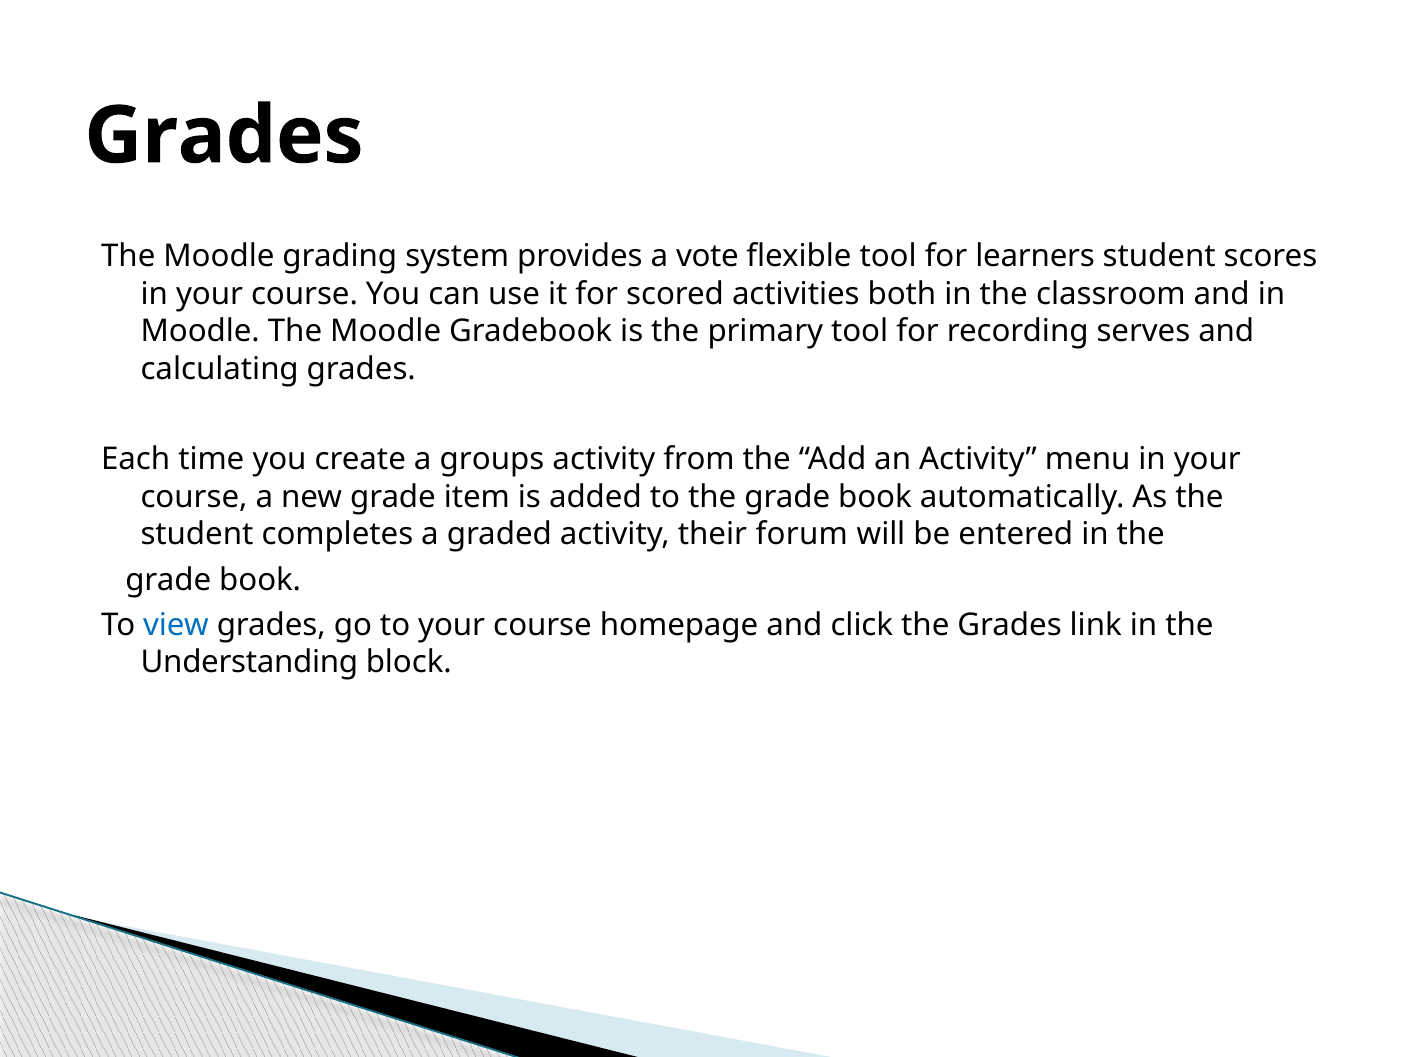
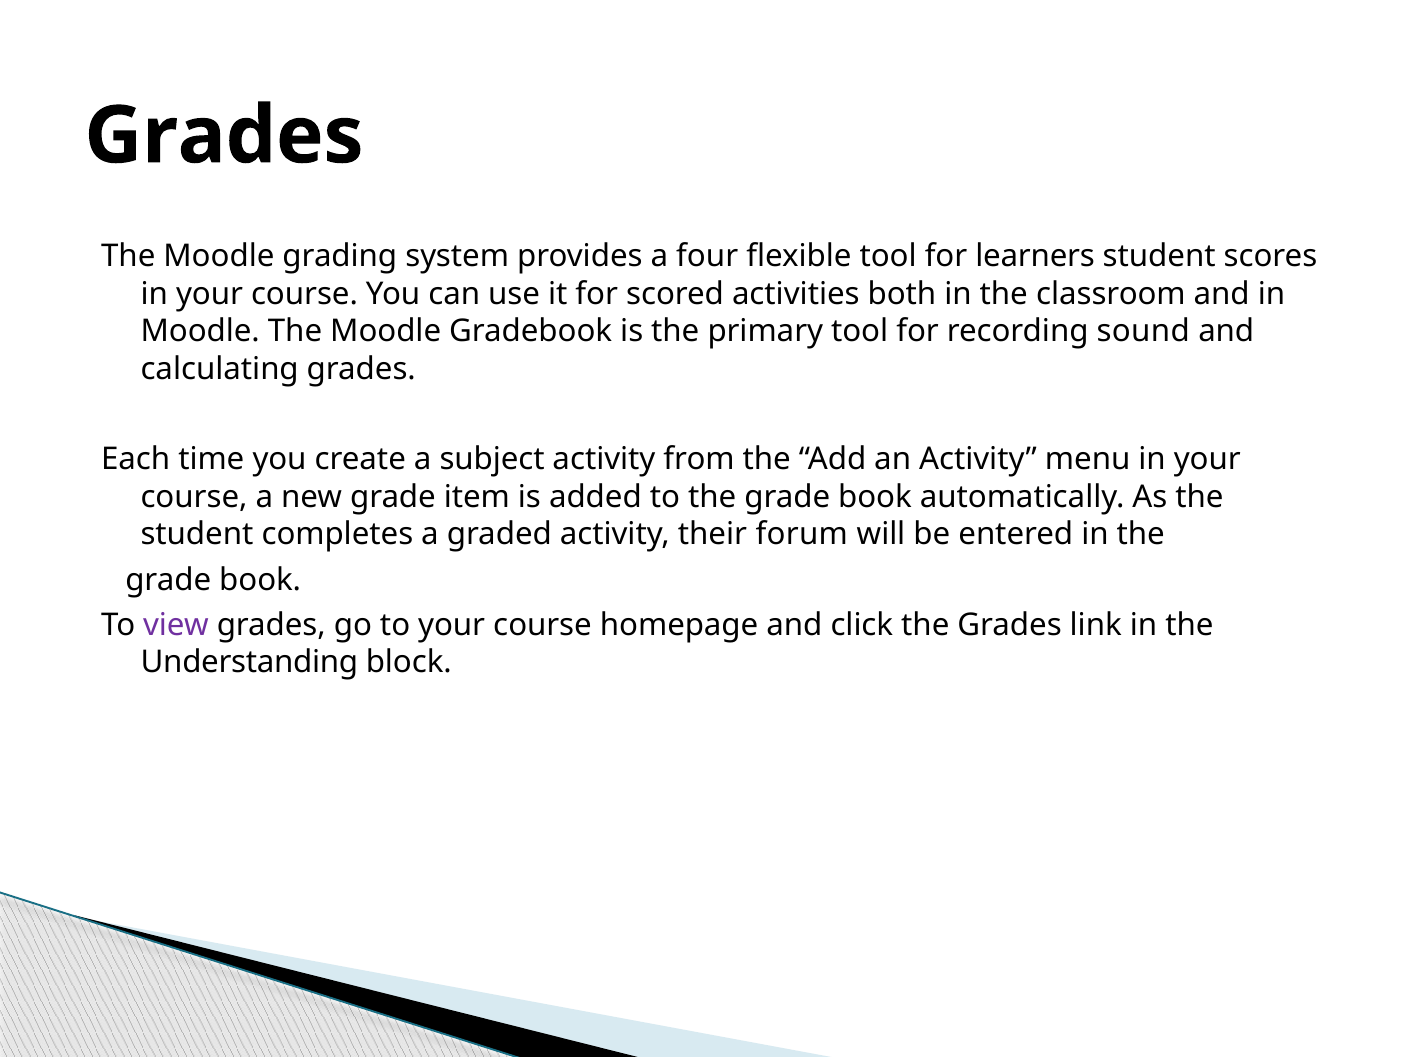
vote: vote -> four (707, 256)
serves: serves -> sound (1143, 331)
groups: groups -> subject (492, 459)
view colour: blue -> purple (176, 625)
